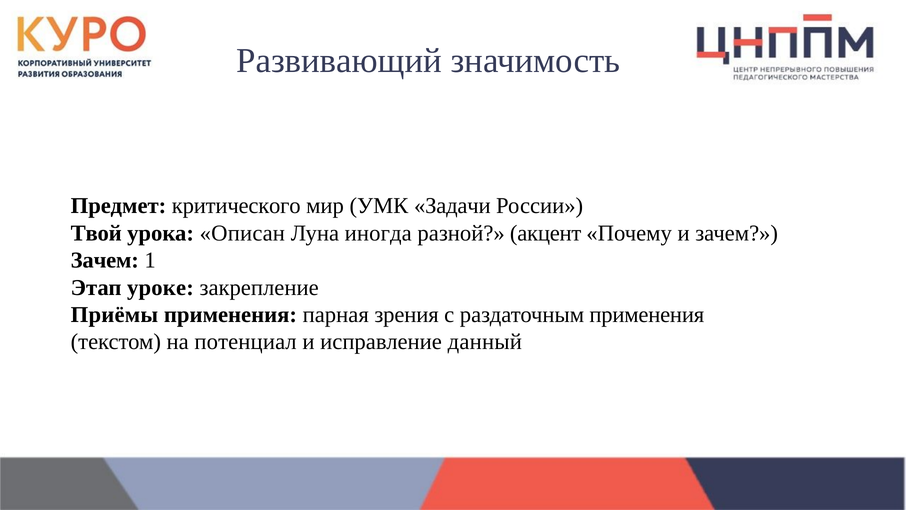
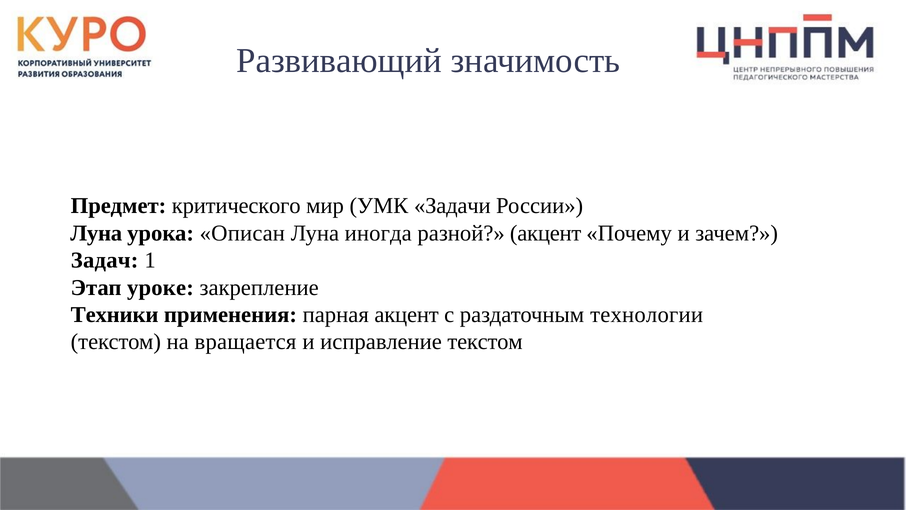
Твой: Твой -> Луна (96, 233)
Зачем: Зачем -> Задач (105, 260)
Приёмы: Приёмы -> Техники (115, 315)
парная зрения: зрения -> акцент (407, 315)
раздаточным применения: применения -> технологии (647, 315)
потенциал: потенциал -> вращается (245, 342)
исправление данный: данный -> текстом (485, 342)
